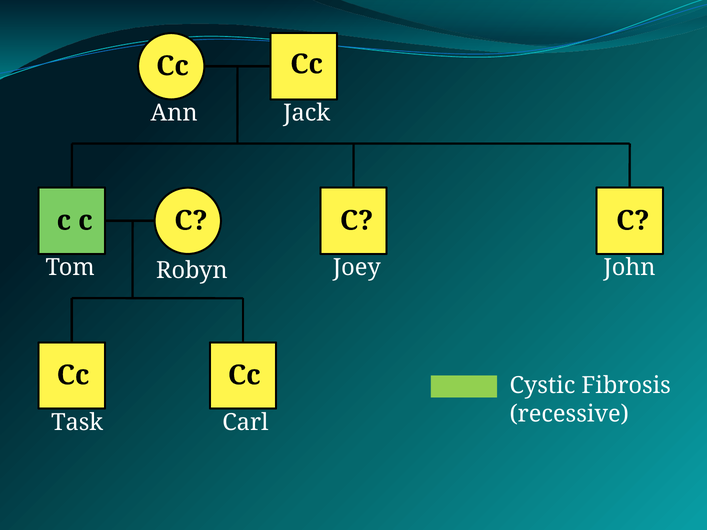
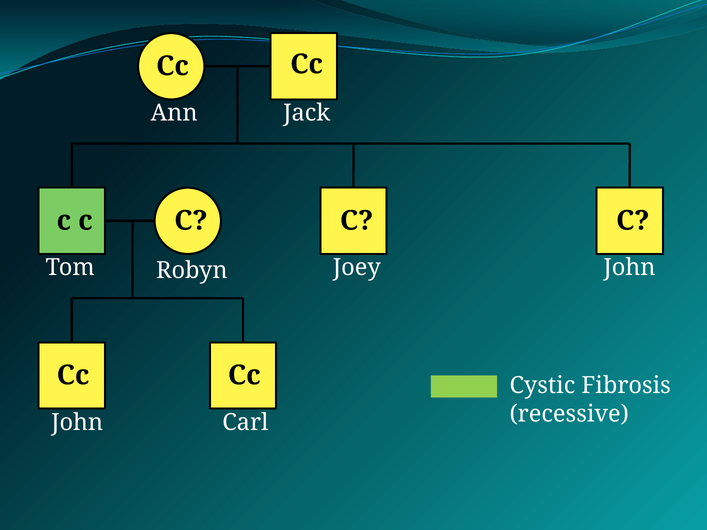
Task: Task -> John (77, 422)
